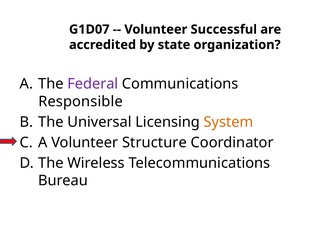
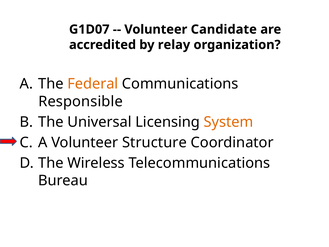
Successful: Successful -> Candidate (224, 29)
state: state -> relay (174, 45)
Federal colour: purple -> orange (93, 84)
